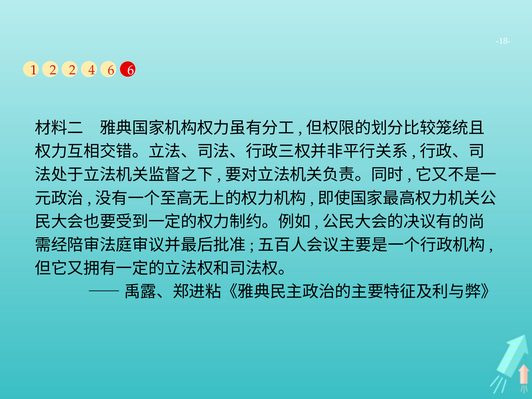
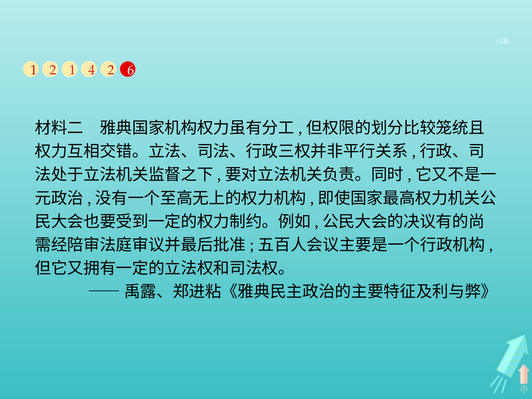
2 2: 2 -> 1 (73, 70)
4 6: 6 -> 2 (111, 70)
